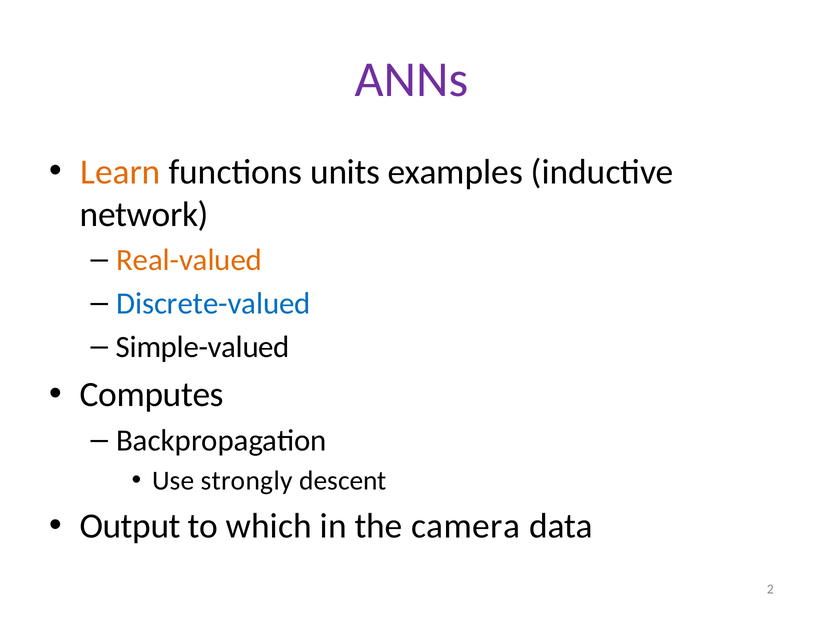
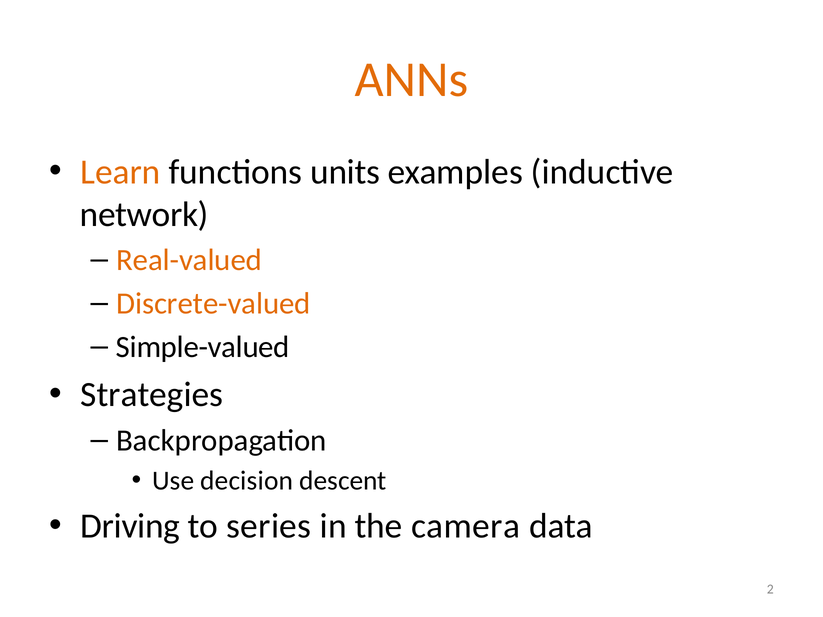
ANNs colour: purple -> orange (411, 80)
Discrete-valued colour: blue -> orange (213, 304)
Computes: Computes -> Strategies (152, 395)
strongly: strongly -> decision (247, 481)
Output: Output -> Driving (130, 526)
which: which -> series (269, 526)
